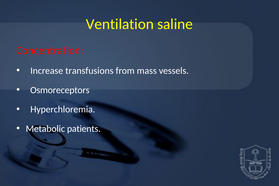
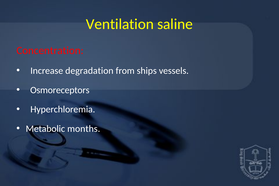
transfusions: transfusions -> degradation (89, 71)
mass: mass -> ships (147, 71)
patients: patients -> months (84, 129)
